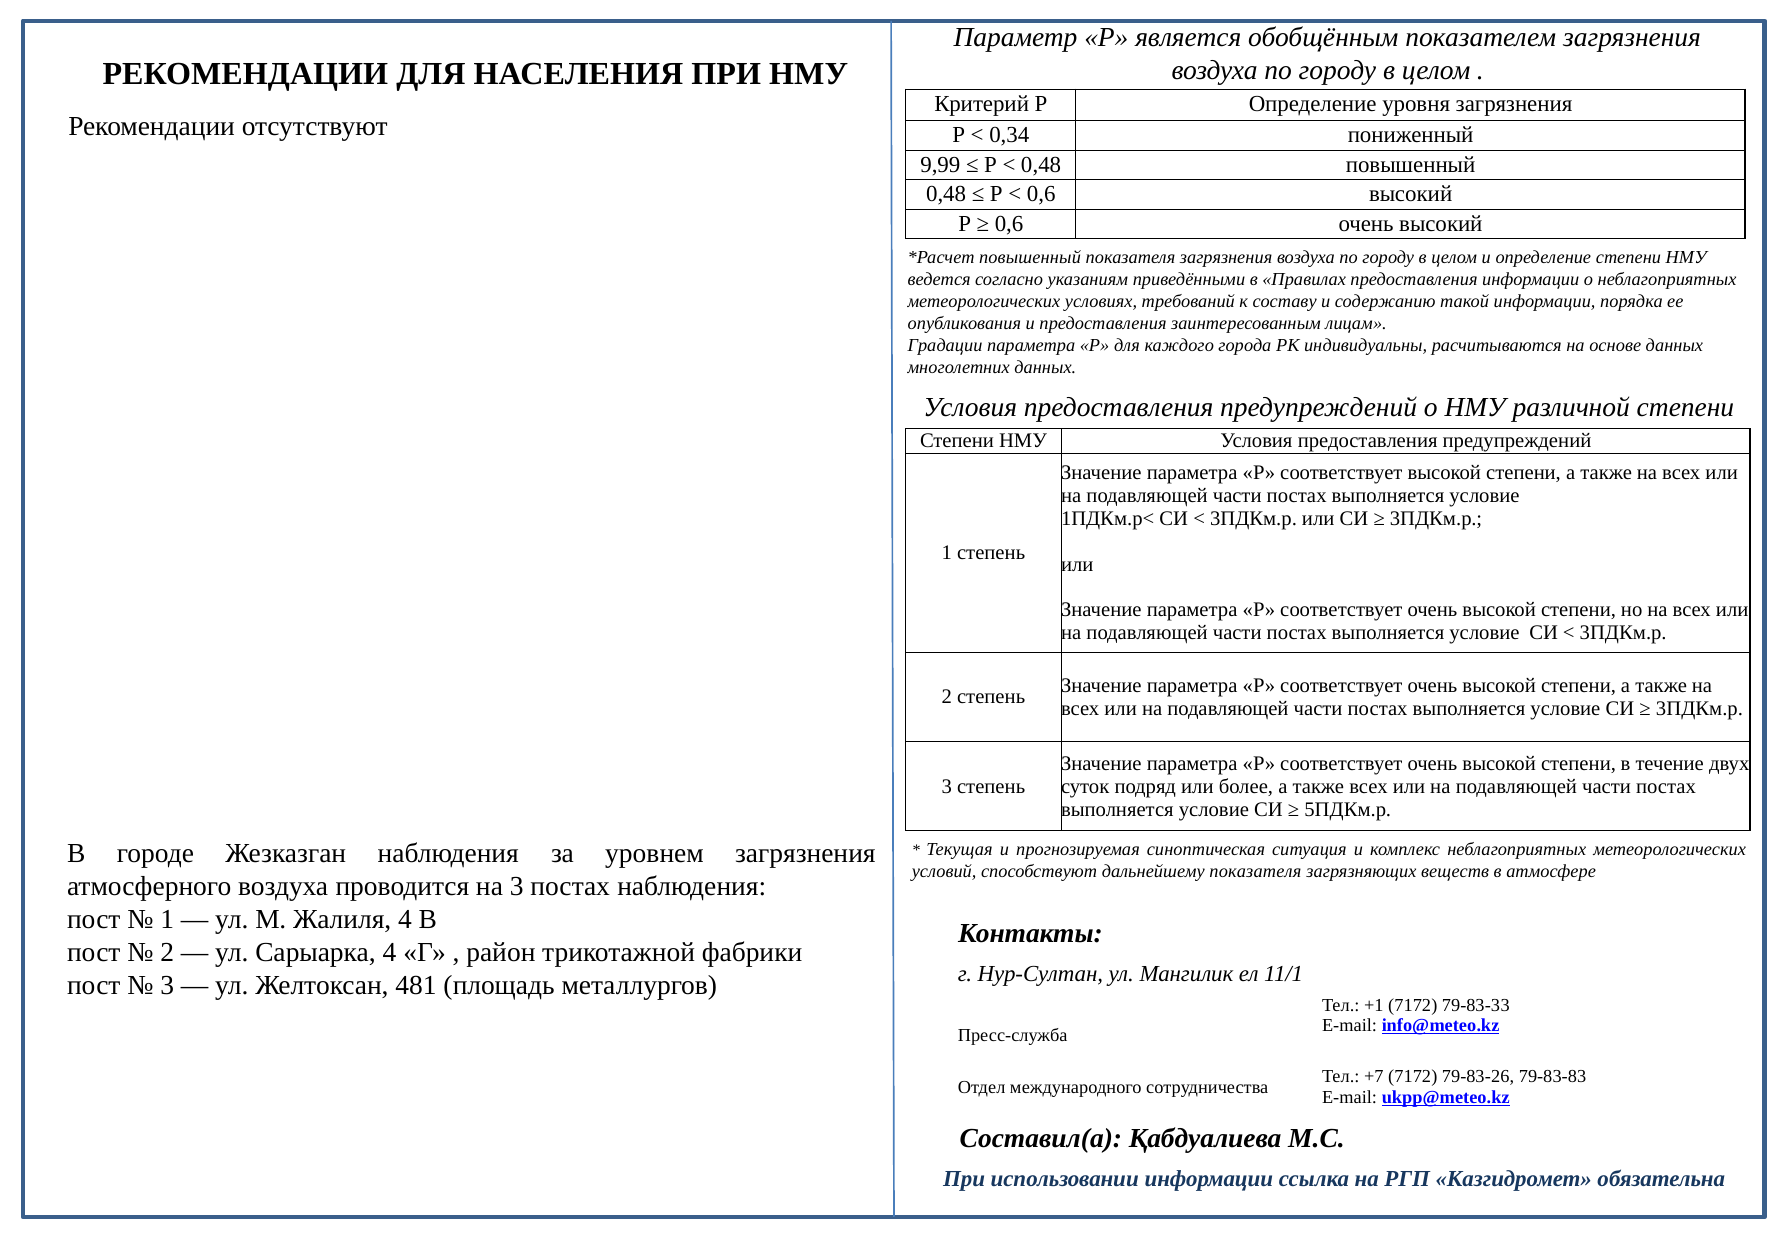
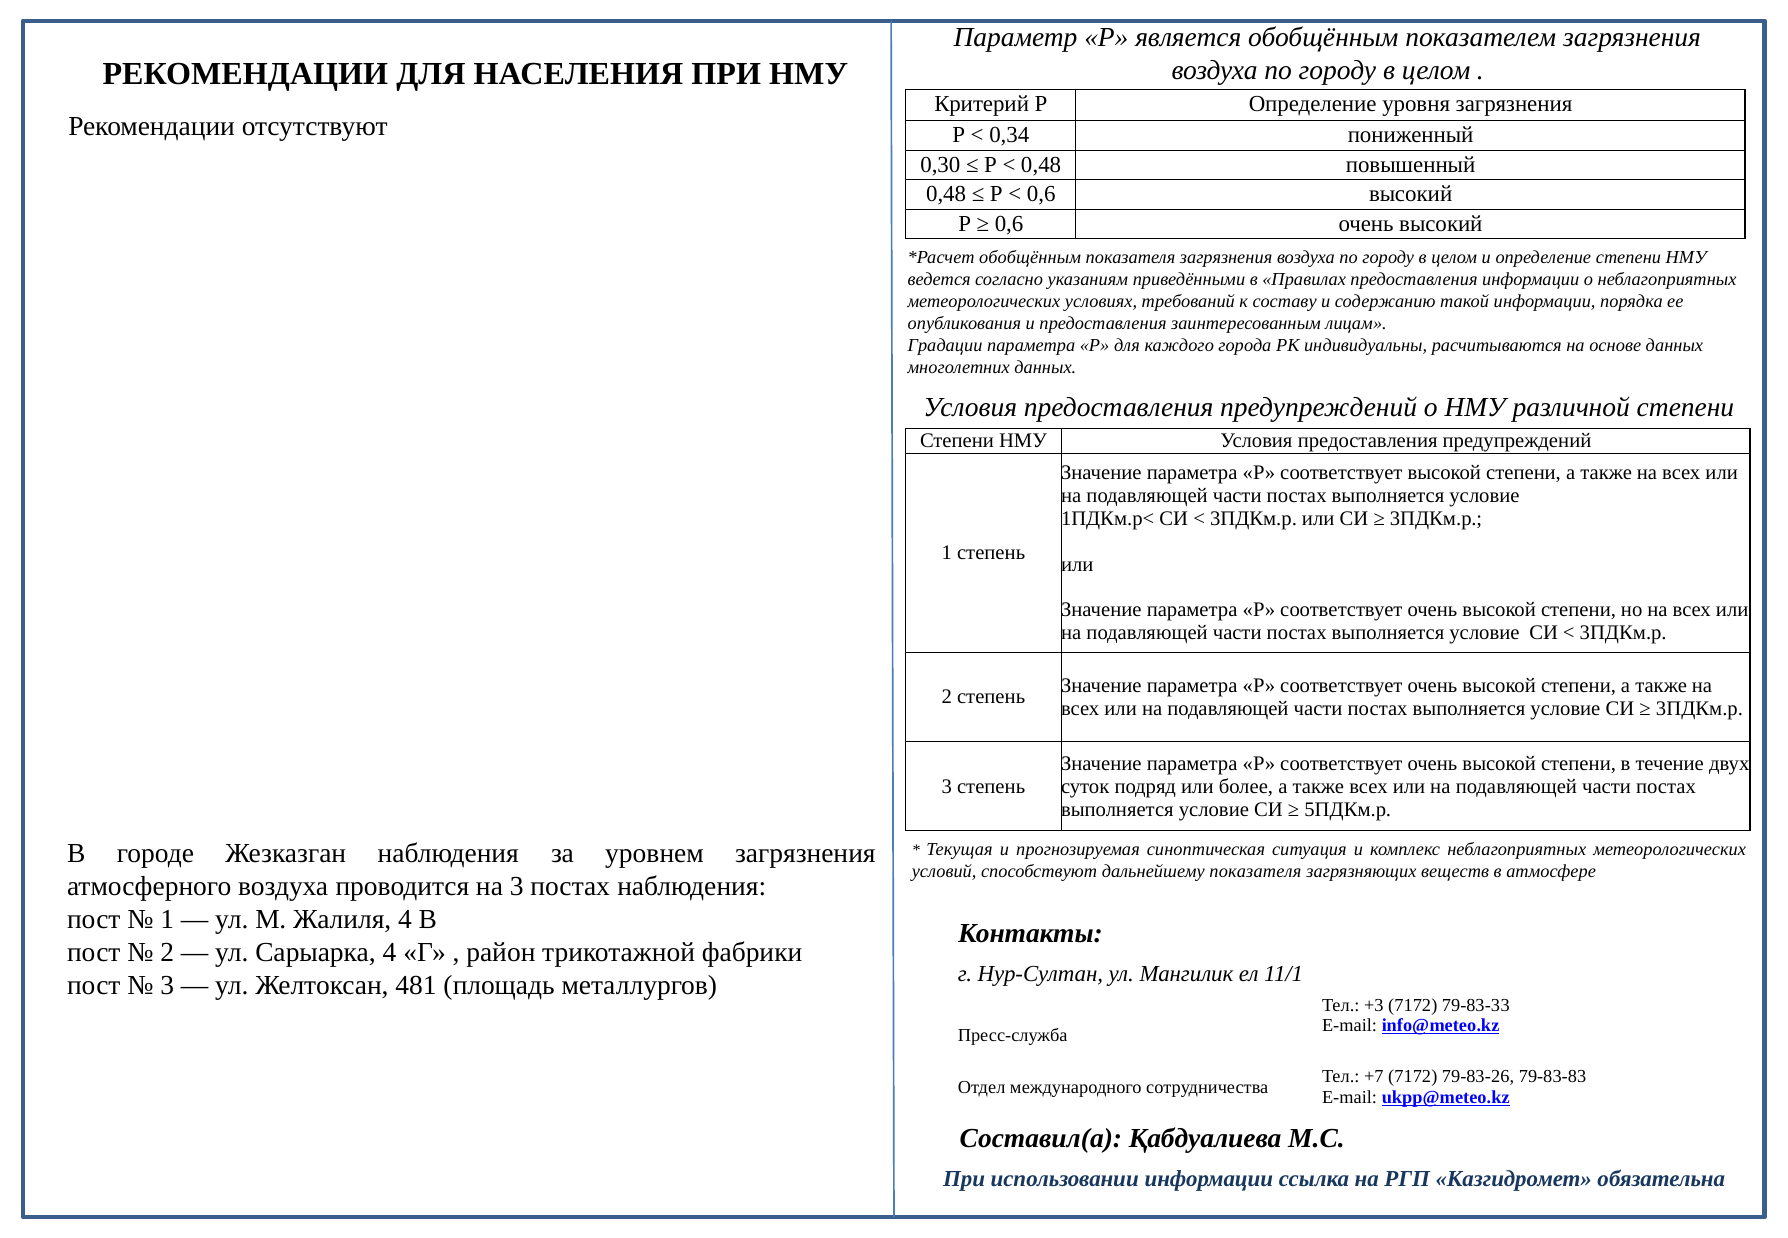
9,99: 9,99 -> 0,30 (940, 165)
повышенный: повышенный -> обобщённым (1030, 257)
+1: +1 -> +3 (1374, 1005)
